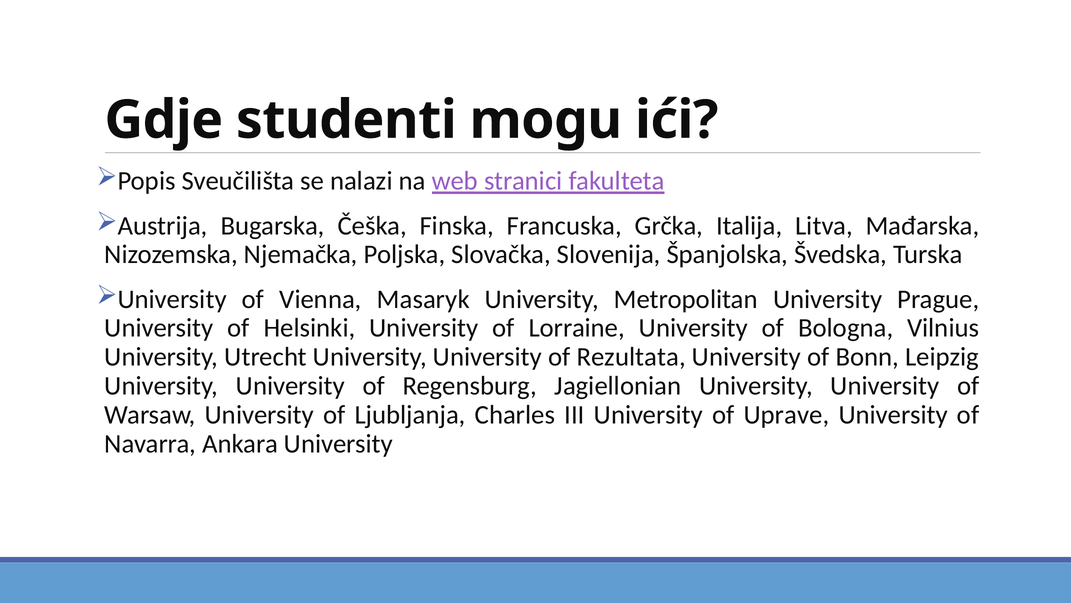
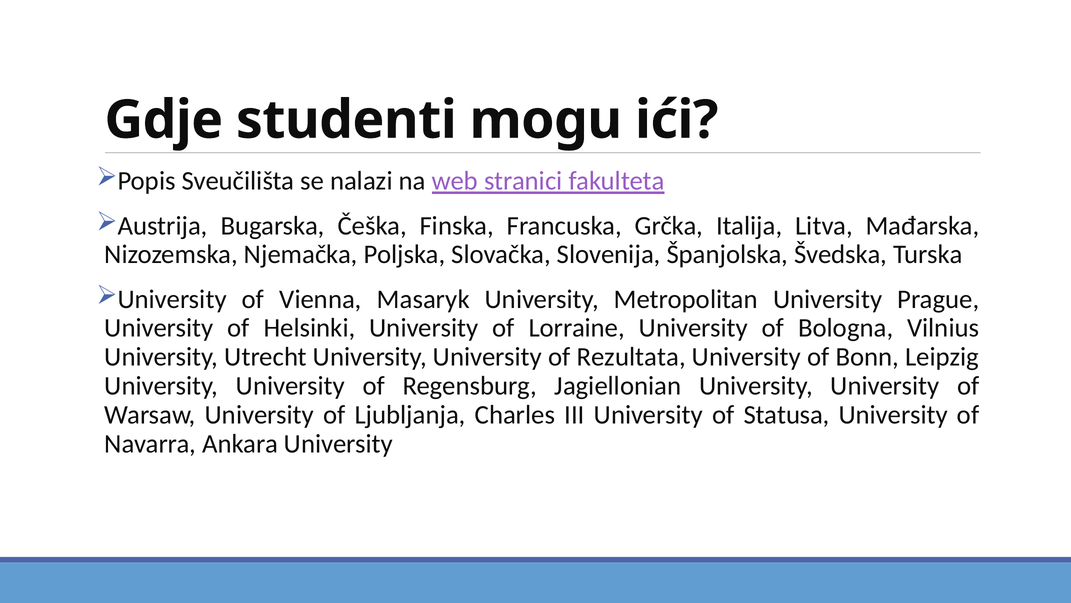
Uprave: Uprave -> Statusa (787, 415)
